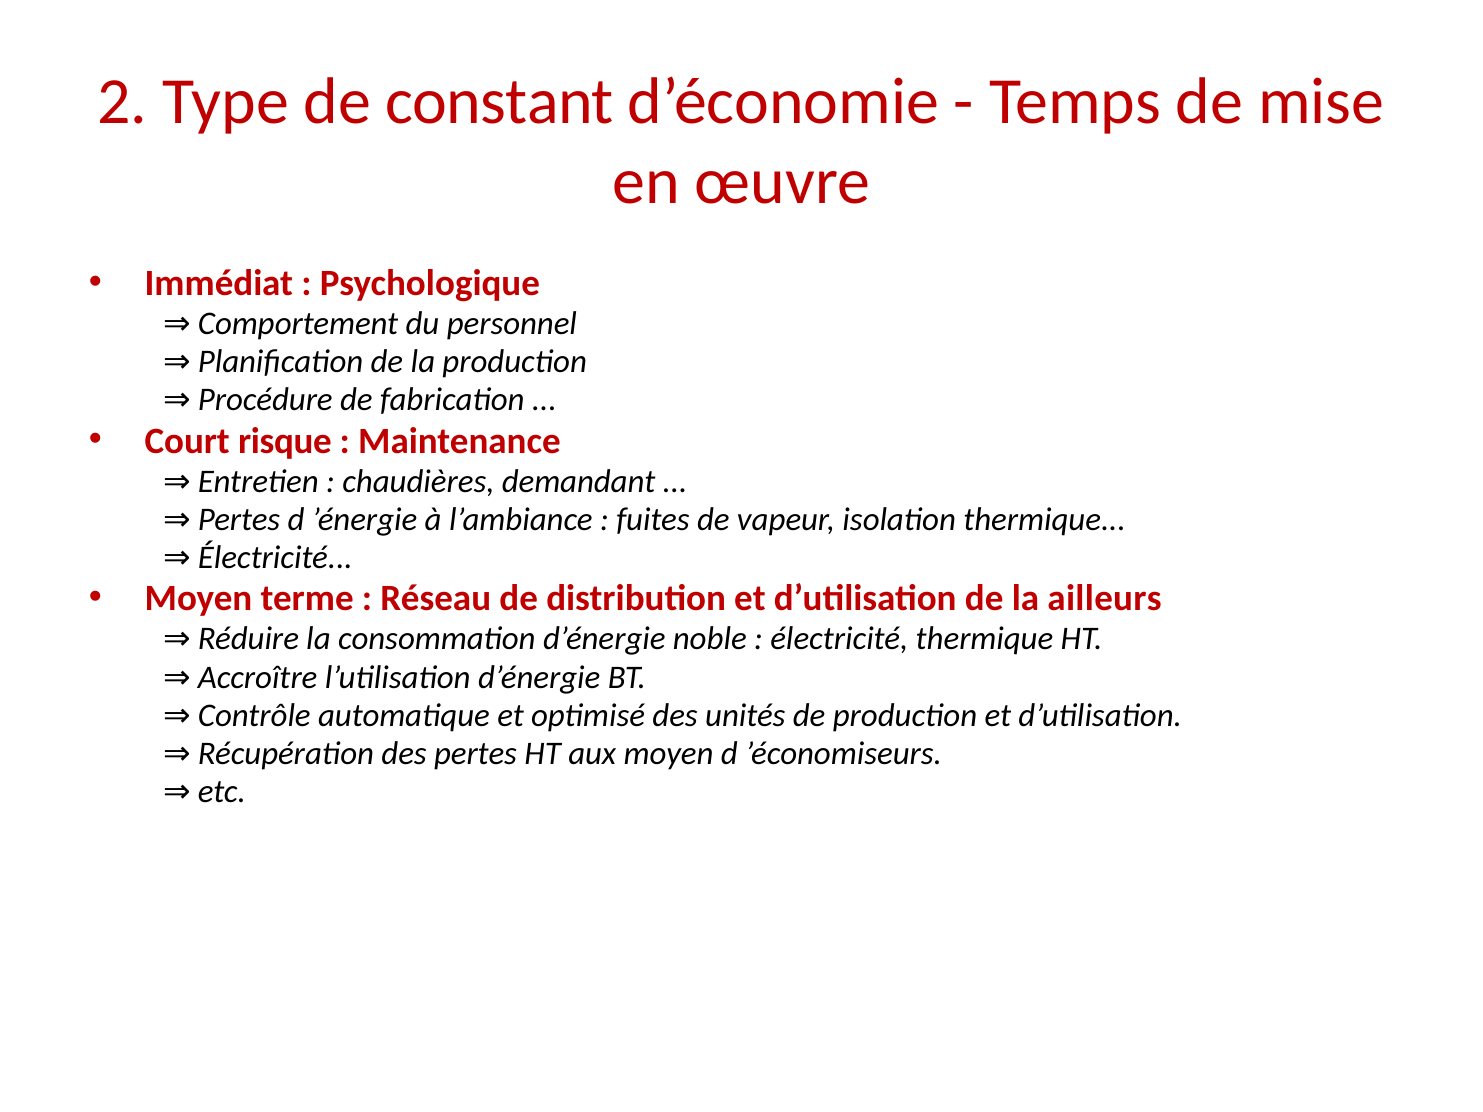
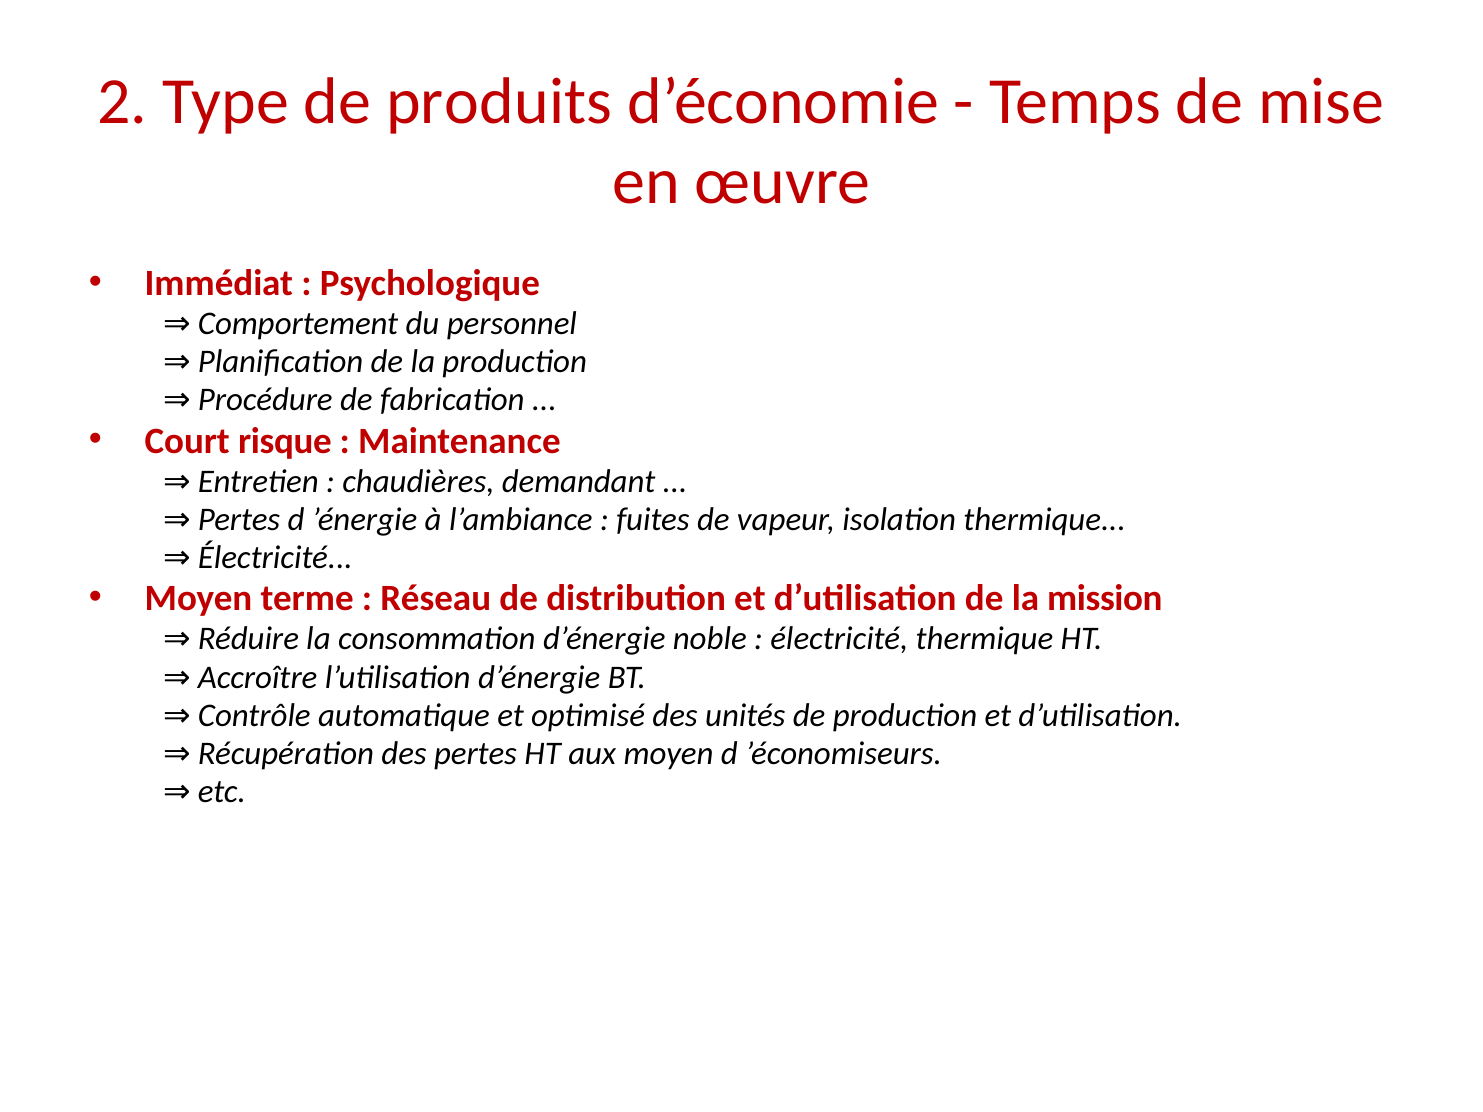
constant: constant -> produits (499, 102)
ailleurs: ailleurs -> mission (1105, 599)
